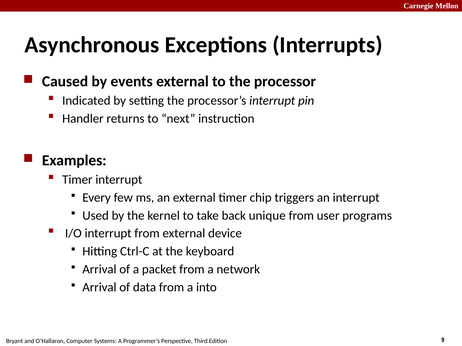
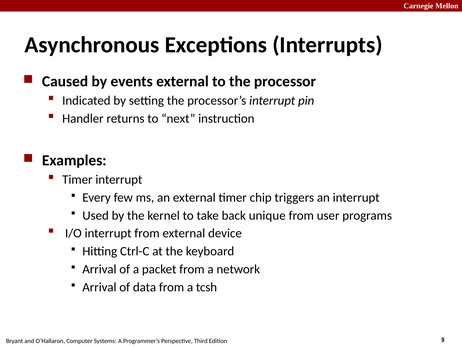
into: into -> tcsh (206, 288)
